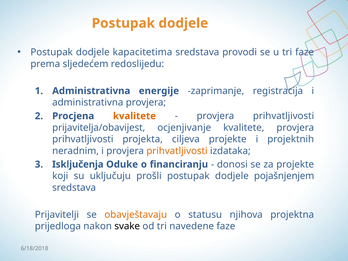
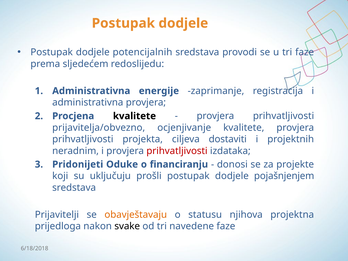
kapacitetima: kapacitetima -> potencijalnih (142, 52)
kvalitete colour: orange -> black (134, 116)
prijavitelja/obavijest: prijavitelja/obavijest -> prijavitelja/obvezno (99, 128)
ciljeva projekte: projekte -> dostaviti (228, 139)
prihvatljivosti colour: orange -> red (177, 151)
Isključenja: Isključenja -> Pridonijeti (78, 164)
